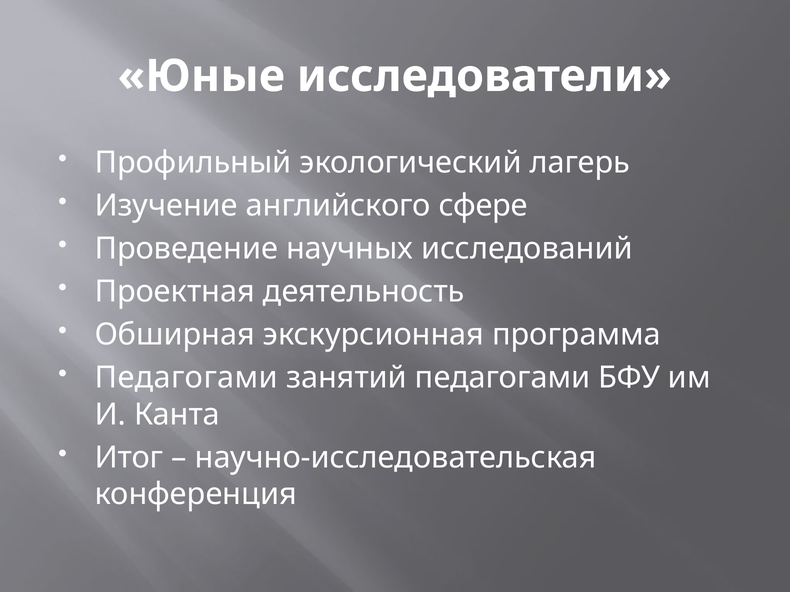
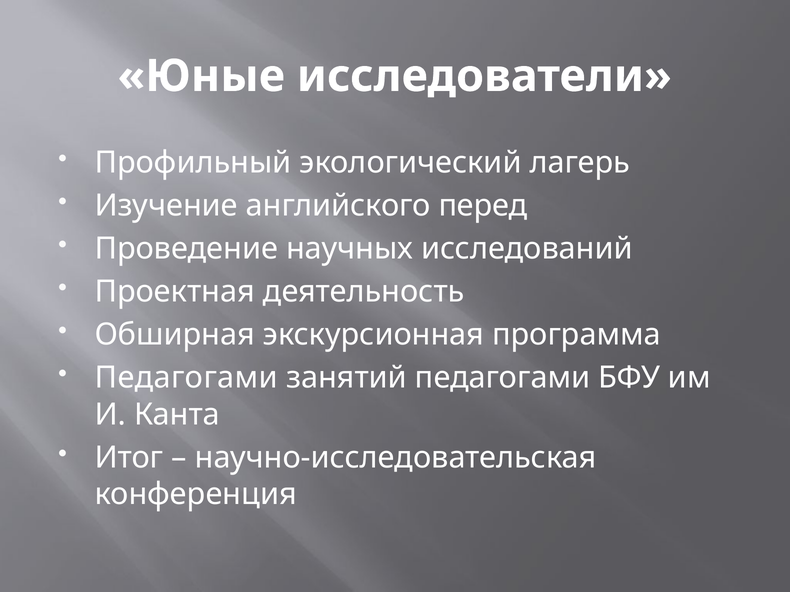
сфере: сфере -> перед (483, 206)
